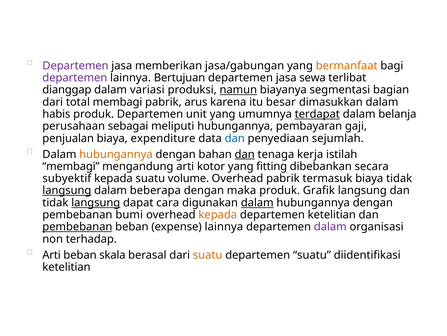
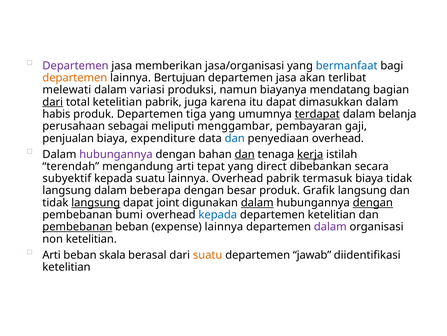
jasa/gabungan: jasa/gabungan -> jasa/organisasi (245, 66)
bermanfaat colour: orange -> blue (347, 66)
departemen colour: purple -> orange (75, 78)
sewa: sewa -> akan (312, 78)
dianggap: dianggap -> melewati (67, 90)
namun underline: present -> none (238, 90)
segmentasi: segmentasi -> mendatang (340, 90)
dari underline: none -> present (53, 102)
total membagi: membagi -> ketelitian (117, 102)
arus: arus -> juga (196, 102)
itu besar: besar -> dapat (281, 102)
unit: unit -> tiga (196, 114)
meliputi hubungannya: hubungannya -> menggambar (235, 126)
penyediaan sejumlah: sejumlah -> overhead (338, 138)
hubungannya colour: orange -> purple (116, 154)
kerja underline: none -> present (310, 154)
membagi: membagi -> terendah (71, 166)
kotor: kotor -> tepat (211, 166)
fitting: fitting -> direct (272, 166)
suatu volume: volume -> lainnya (188, 178)
langsung underline: present -> none (67, 190)
maka: maka -> besar (242, 190)
cara: cara -> joint (168, 202)
dengan underline: none -> present (373, 202)
kepada colour: orange -> blue (218, 214)
non terhadap: terhadap -> ketelitian (91, 238)
departemen suatu: suatu -> jawab (312, 254)
